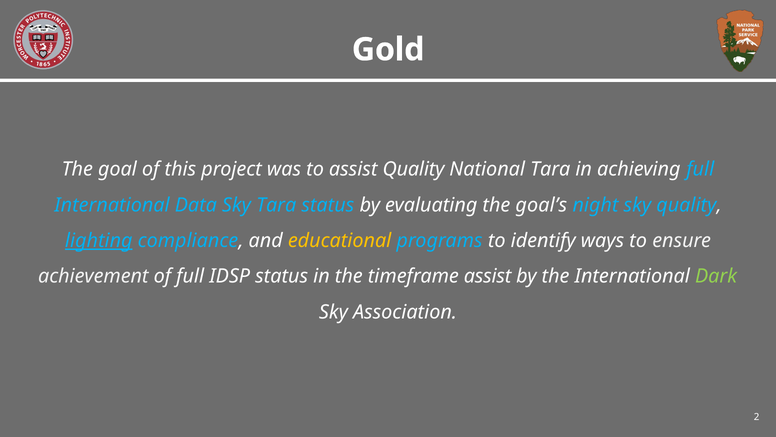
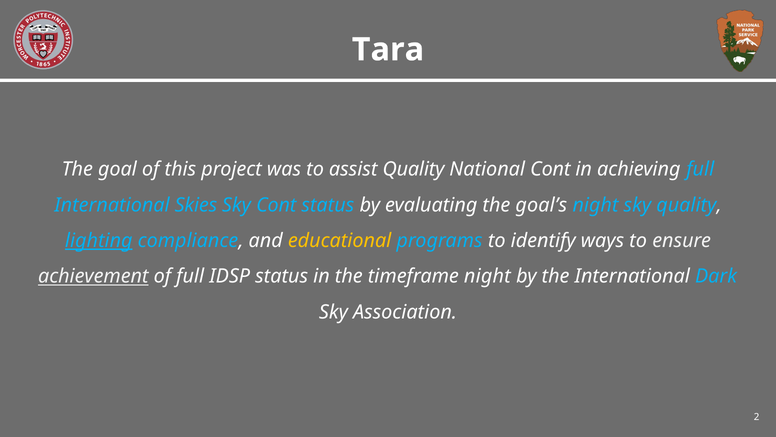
Gold: Gold -> Tara (388, 50)
National Tara: Tara -> Cont (550, 169)
Data: Data -> Skies (196, 205)
Sky Tara: Tara -> Cont (276, 205)
achievement underline: none -> present (93, 276)
timeframe assist: assist -> night (487, 276)
Dark colour: light green -> light blue (716, 276)
